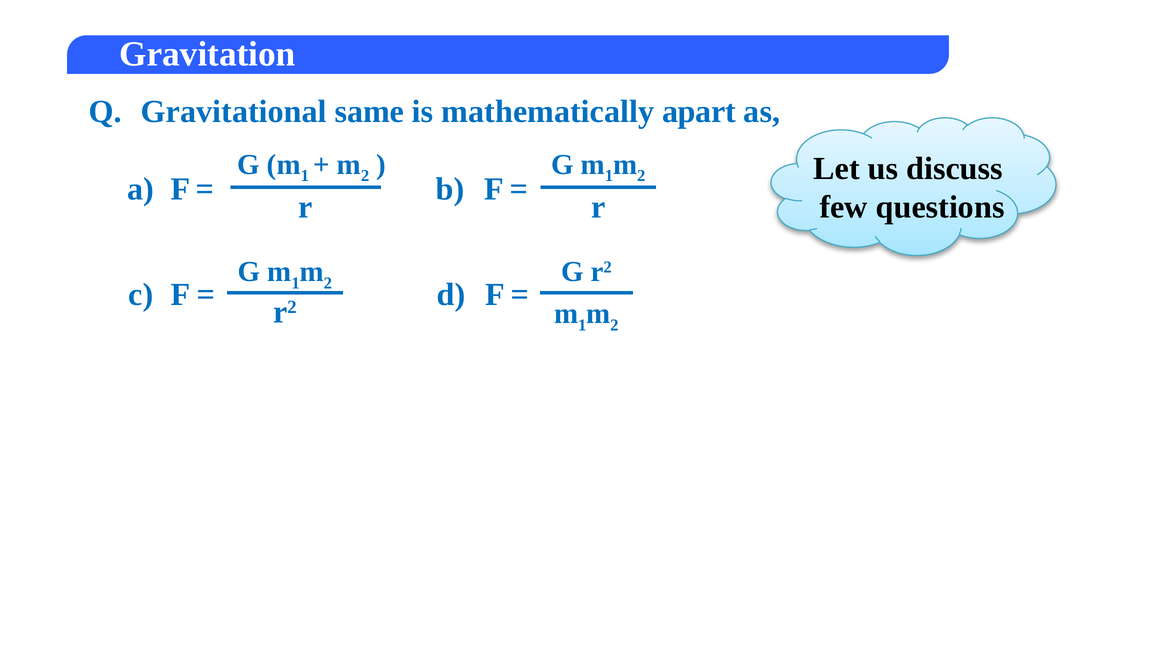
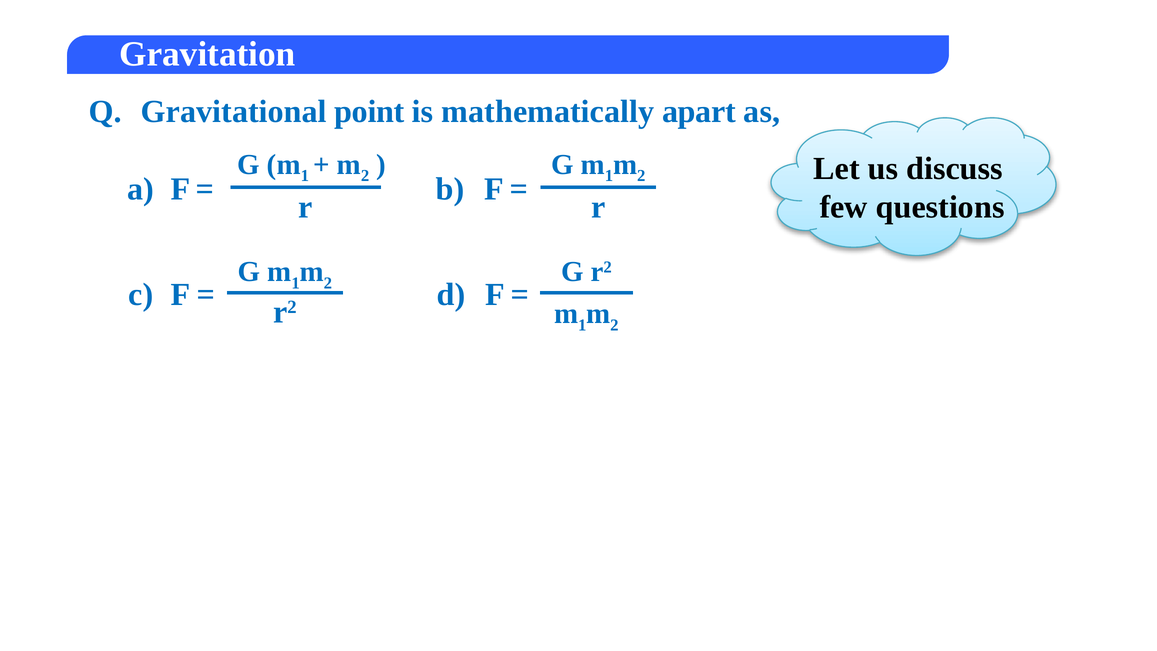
same: same -> point (369, 112)
